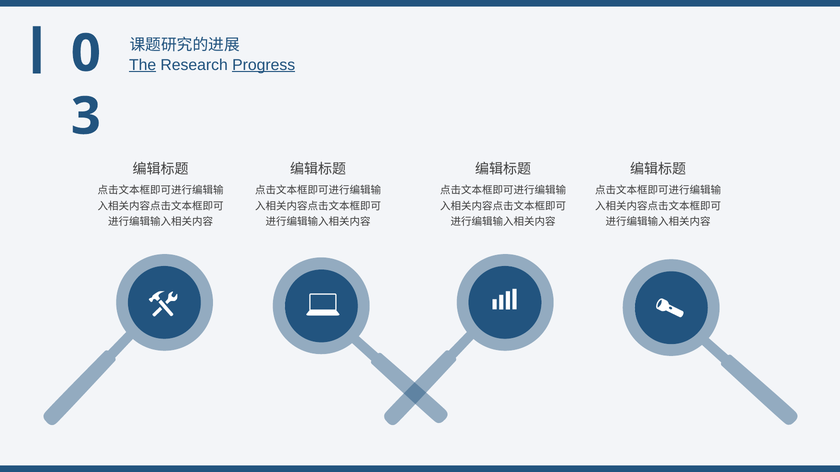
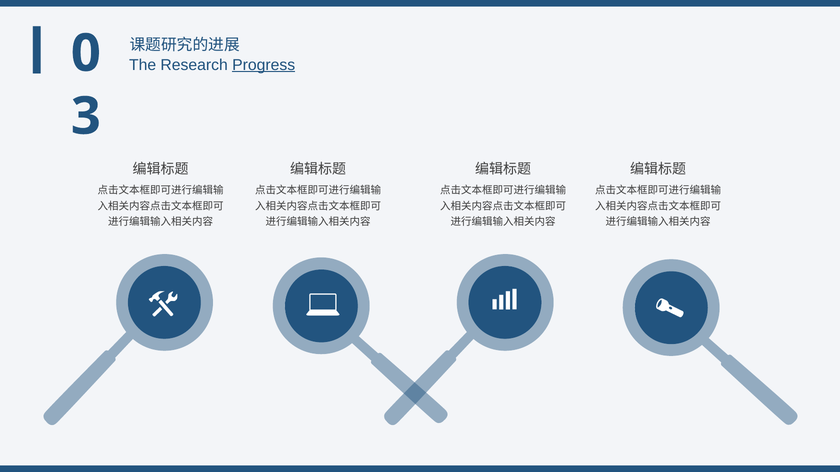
The underline: present -> none (143, 65)
